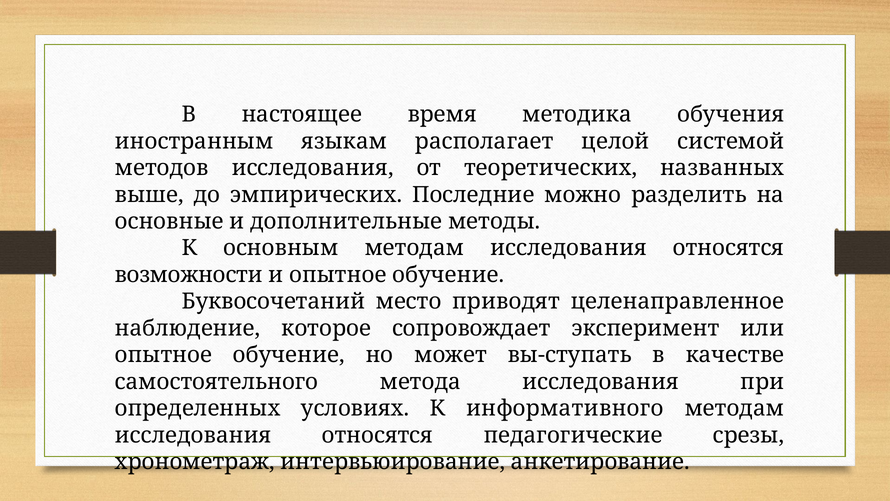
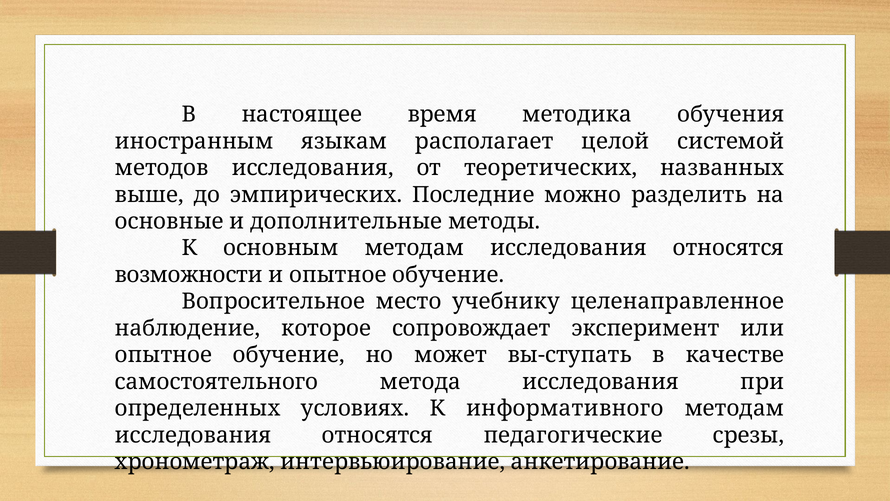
Буквосочетаний: Буквосочетаний -> Вопросительное (273, 301)
приводят: приводят -> учебнику (506, 301)
